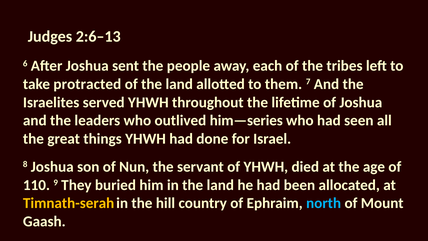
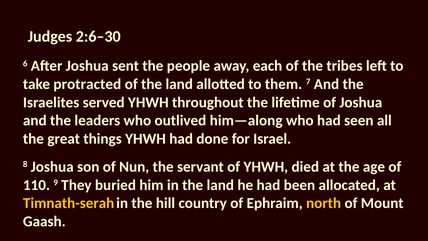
2:6–13: 2:6–13 -> 2:6–30 (98, 37)
him—series: him—series -> him—along (246, 120)
north colour: light blue -> yellow (324, 203)
